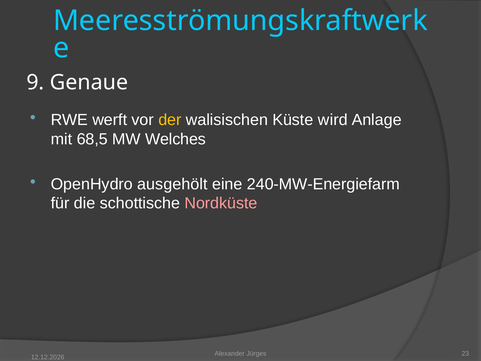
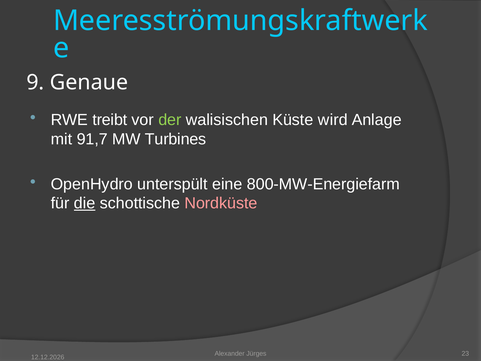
werft: werft -> treibt (110, 120)
der colour: yellow -> light green (170, 120)
68,5: 68,5 -> 91,7 (92, 139)
Welches: Welches -> Turbines (176, 139)
ausgehölt: ausgehölt -> unterspült (172, 184)
240-MW-Energiefarm: 240-MW-Energiefarm -> 800-MW-Energiefarm (323, 184)
die underline: none -> present (85, 203)
